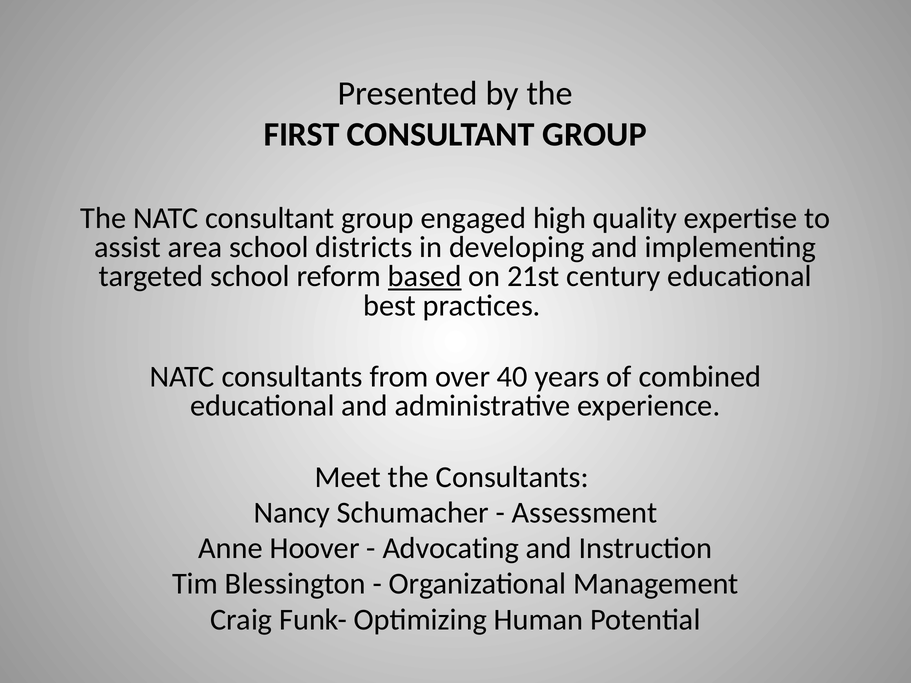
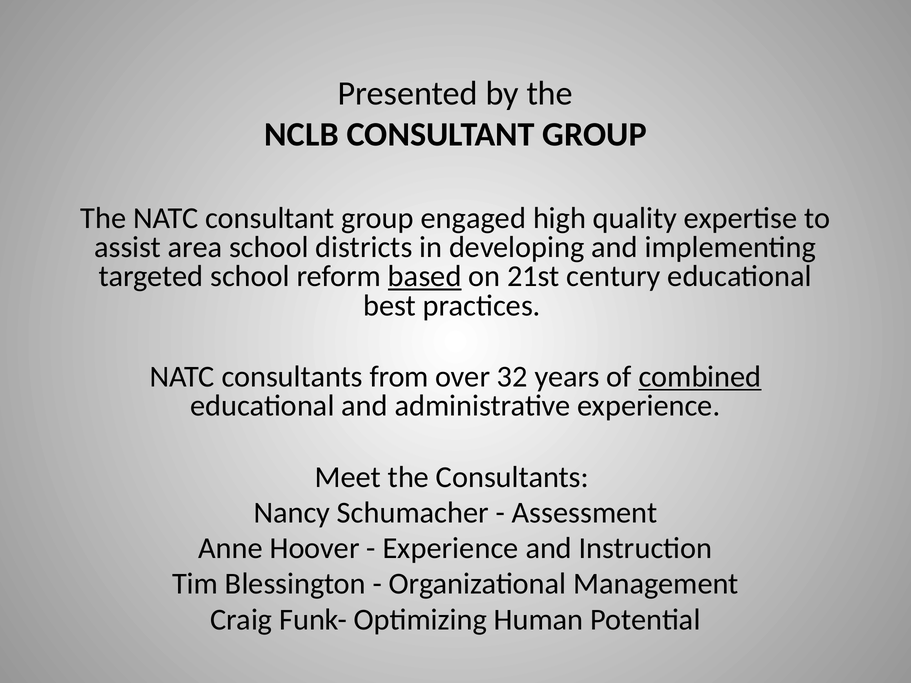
FIRST: FIRST -> NCLB (301, 135)
40: 40 -> 32 (512, 377)
combined underline: none -> present (700, 377)
Advocating: Advocating -> Experience (451, 549)
